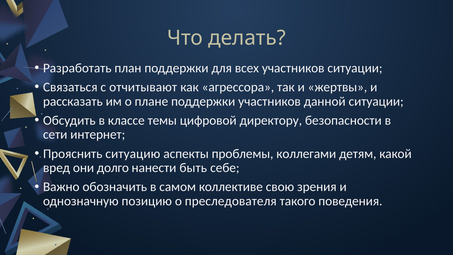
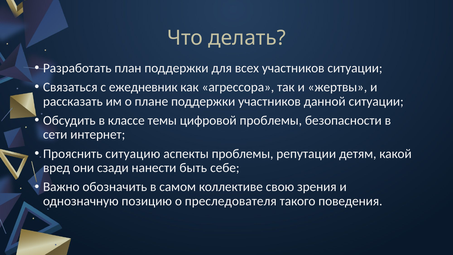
отчитывают: отчитывают -> ежедневник (143, 87)
цифровой директору: директору -> проблемы (271, 120)
коллегами: коллегами -> репутации (306, 154)
долго: долго -> сзади (113, 168)
